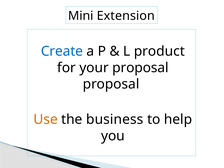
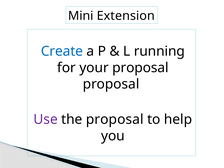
product: product -> running (159, 51)
Use colour: orange -> purple (46, 119)
the business: business -> proposal (115, 119)
